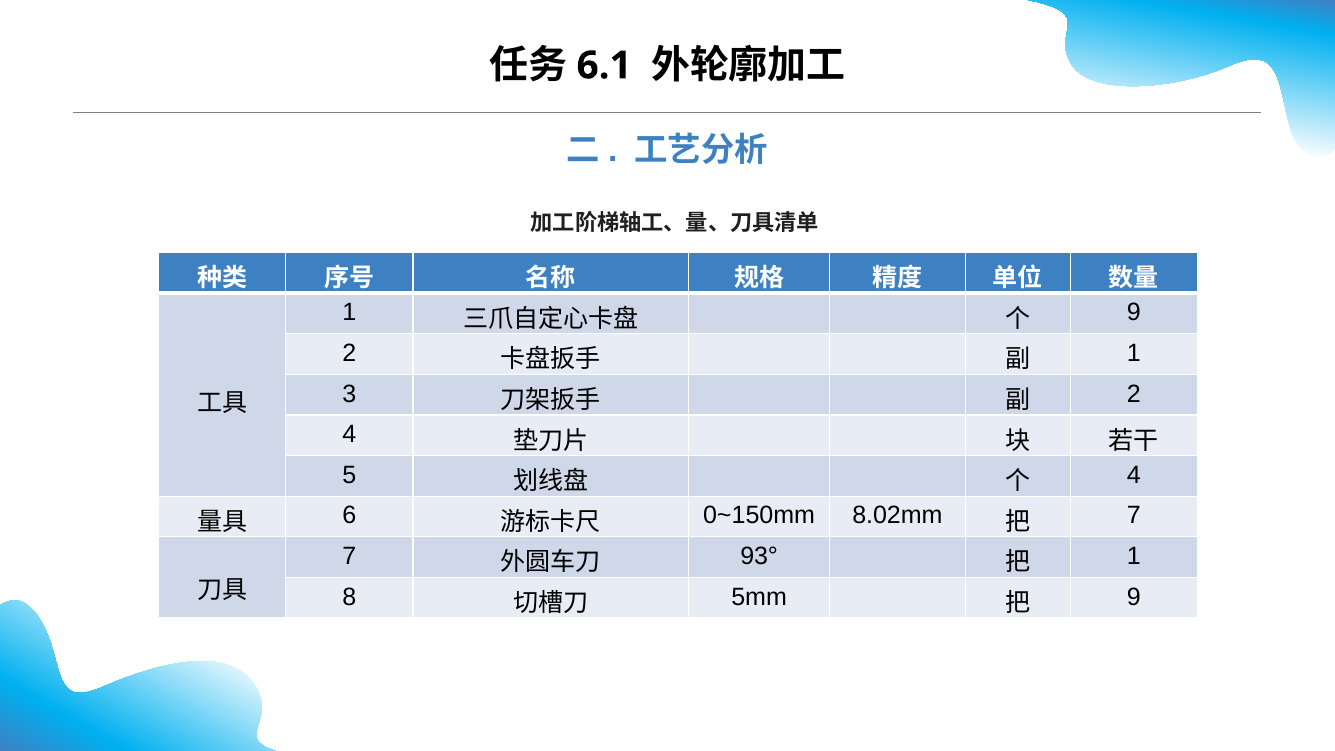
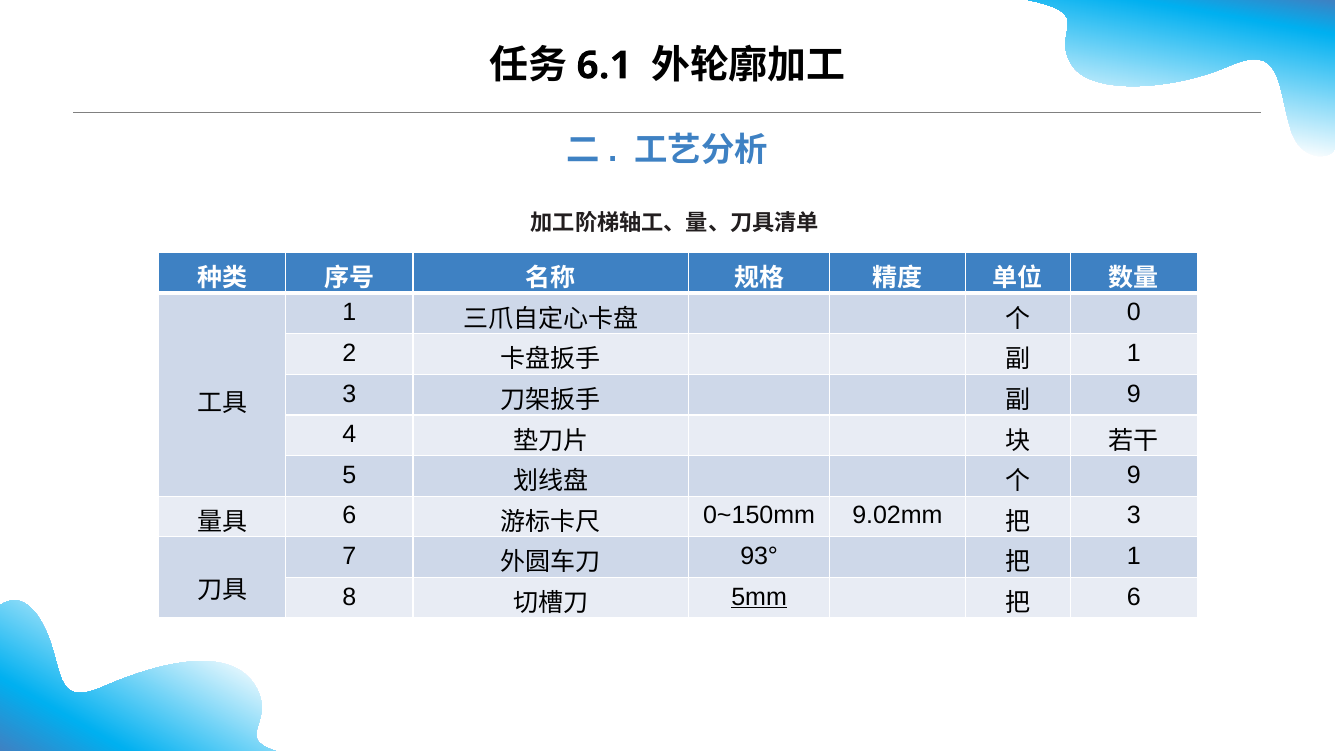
9: 9 -> 0 (1134, 313)
2: 2 -> 9 (1134, 394)
4: 4 -> 9 (1134, 475)
8.02mm: 8.02mm -> 9.02mm (897, 516)
7: 7 -> 3 (1134, 516)
5mm underline: none -> present (759, 597)
9: 9 -> 6 (1134, 597)
